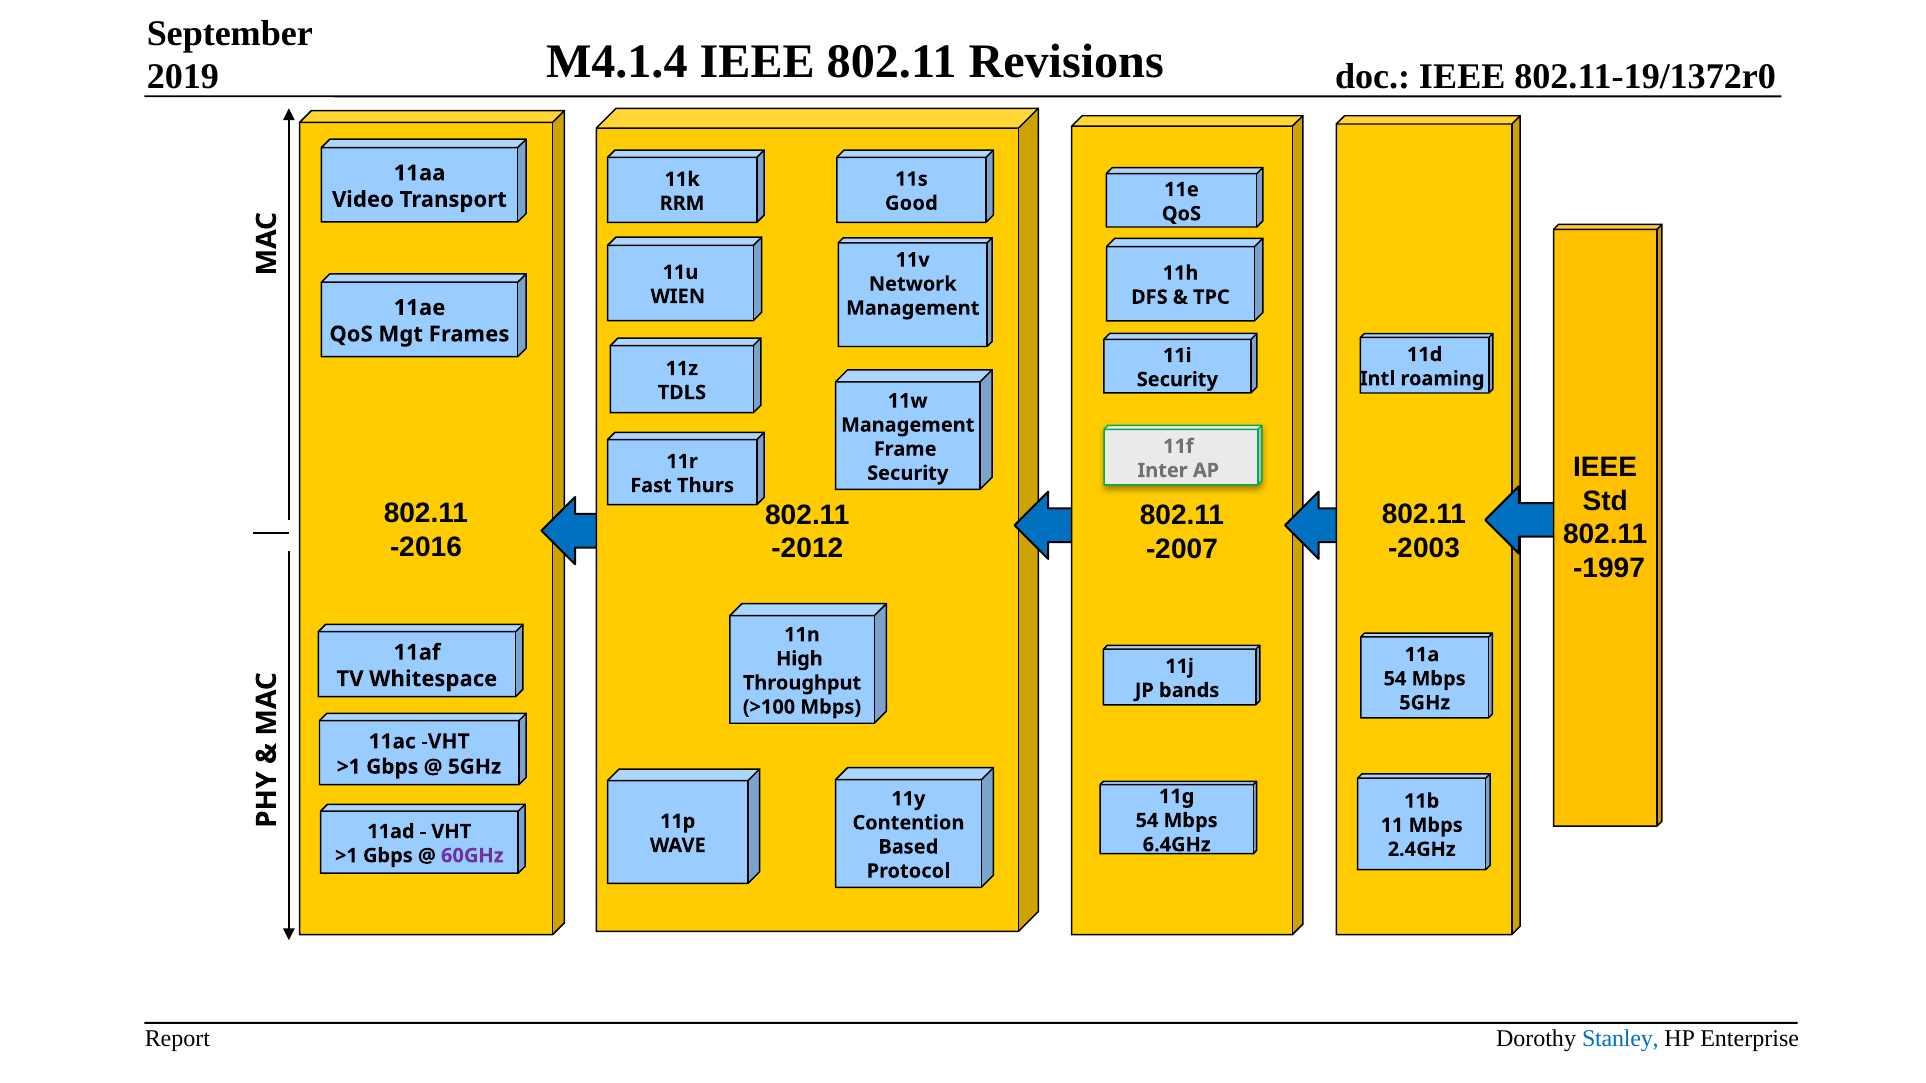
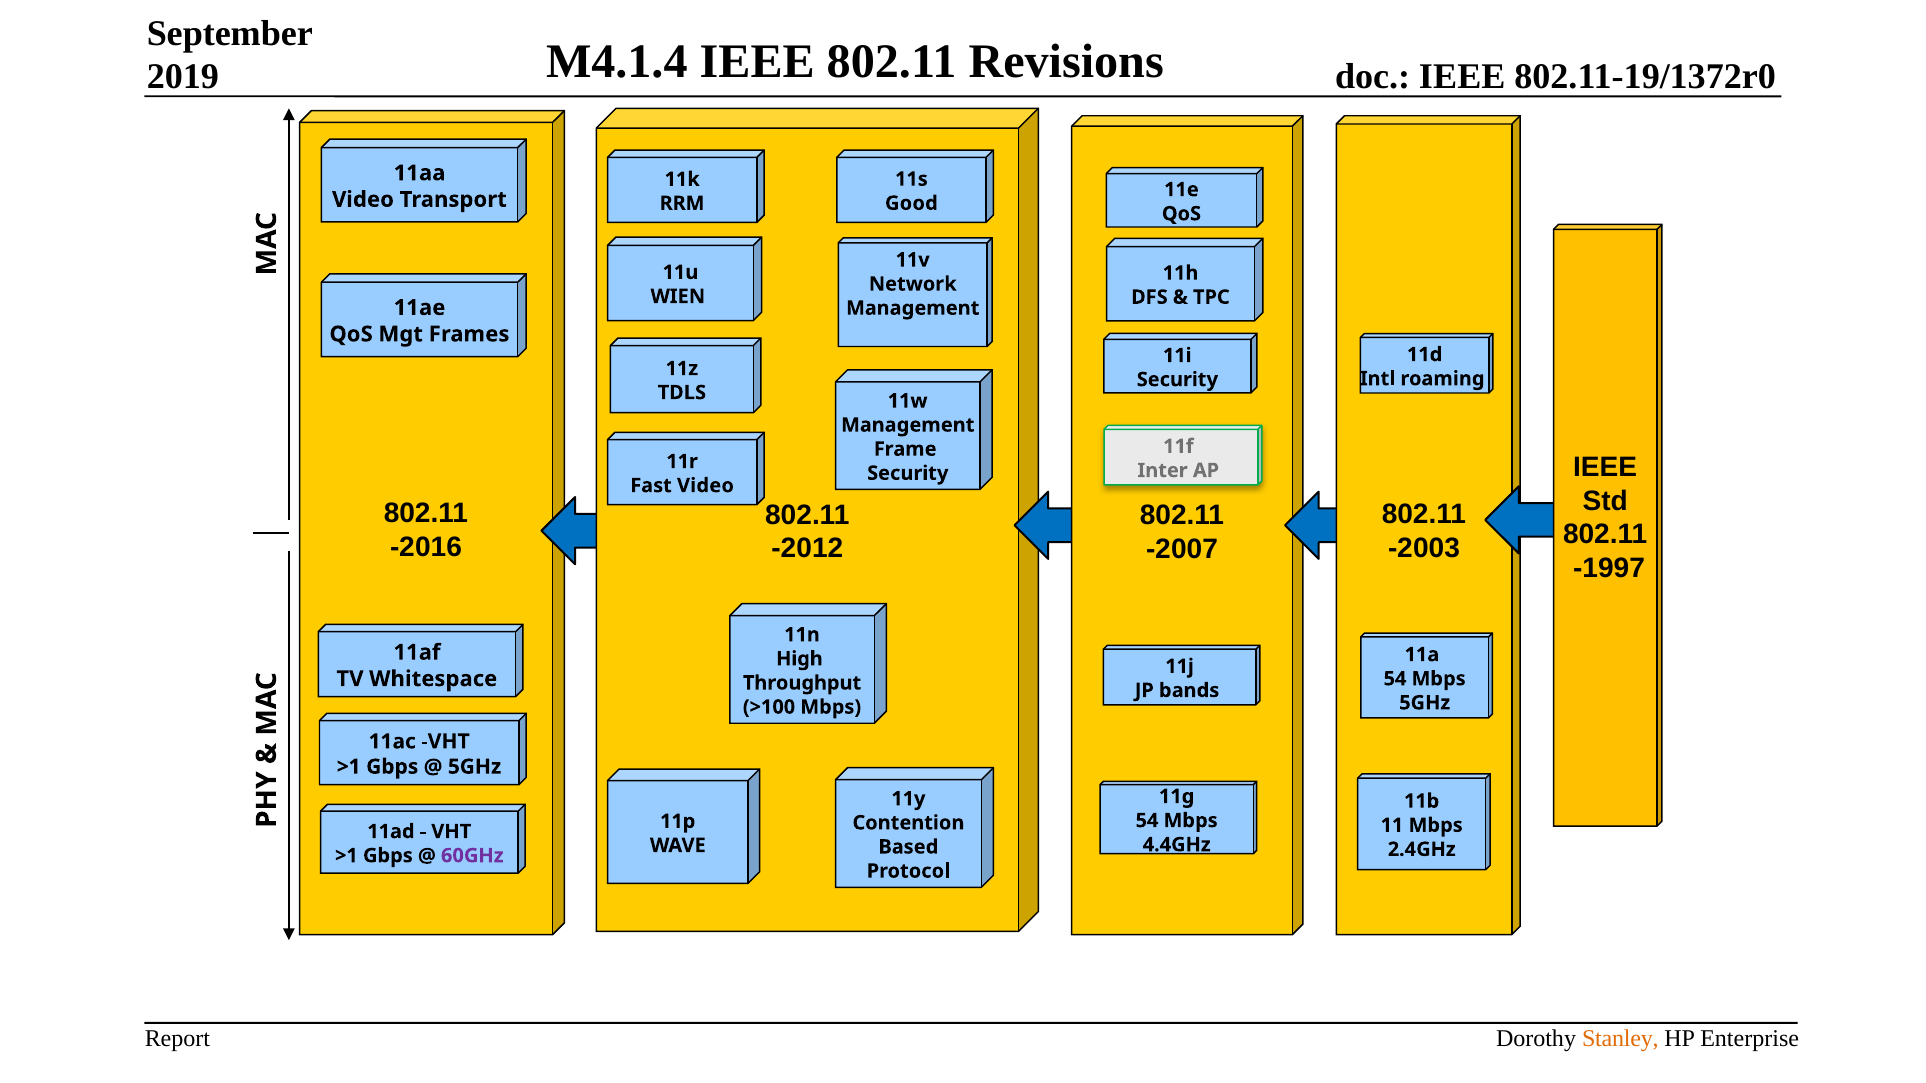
Fast Thurs: Thurs -> Video (705, 486)
6.4GHz: 6.4GHz -> 4.4GHz (1177, 845)
Stanley colour: blue -> orange (1620, 1039)
